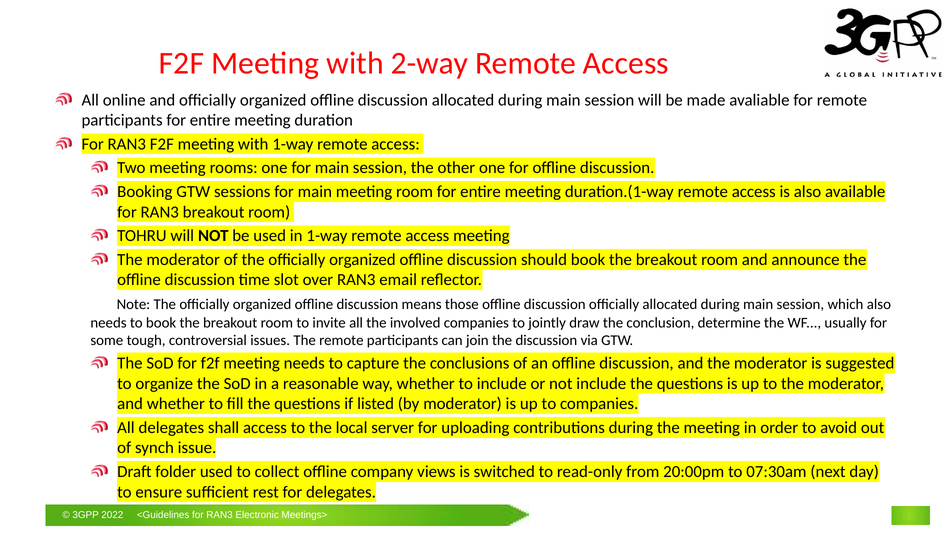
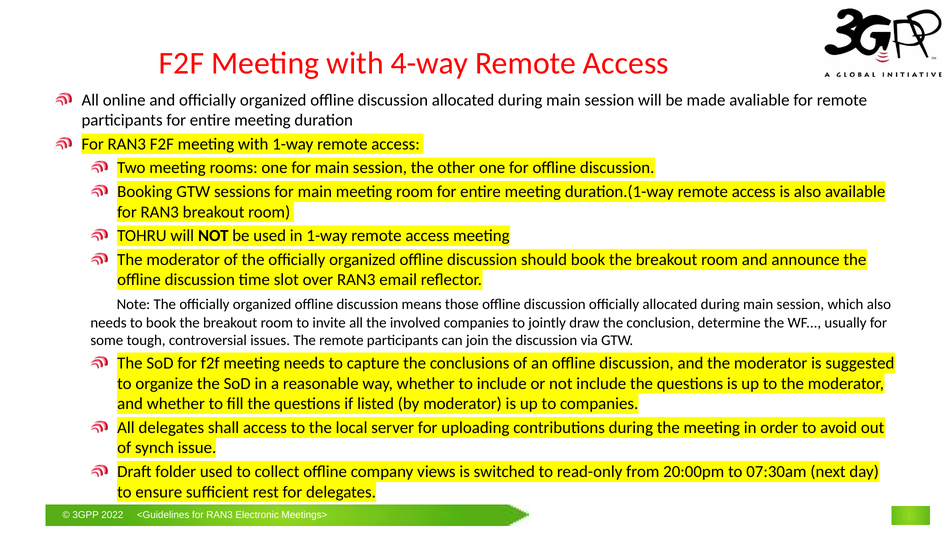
2-way: 2-way -> 4-way (429, 63)
